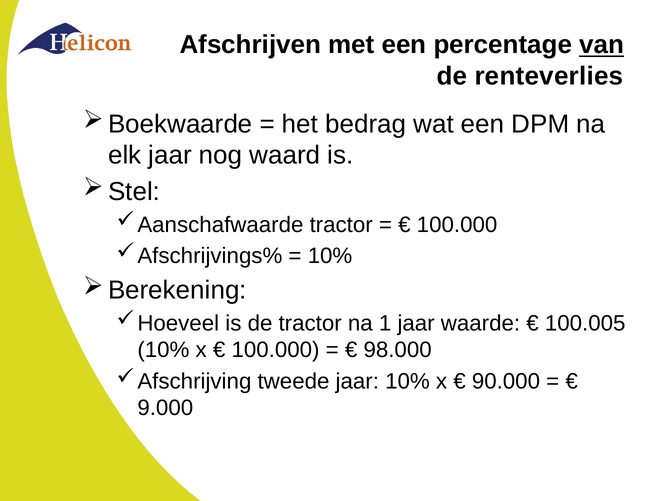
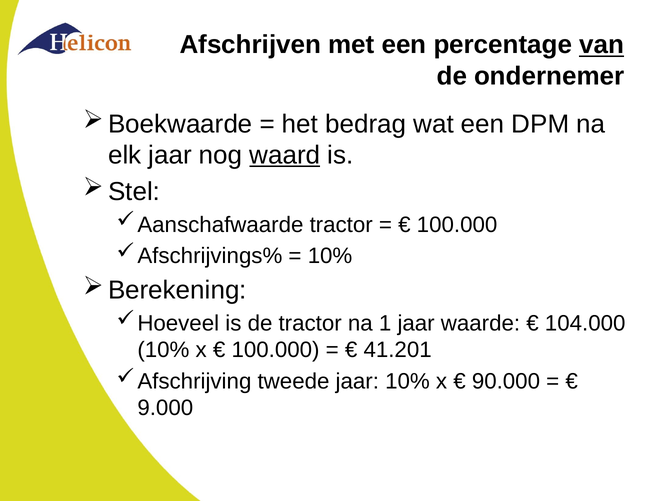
renteverlies: renteverlies -> ondernemer (549, 76)
waard underline: none -> present (285, 155)
100.005: 100.005 -> 104.000 (585, 324)
98.000: 98.000 -> 41.201 (398, 351)
